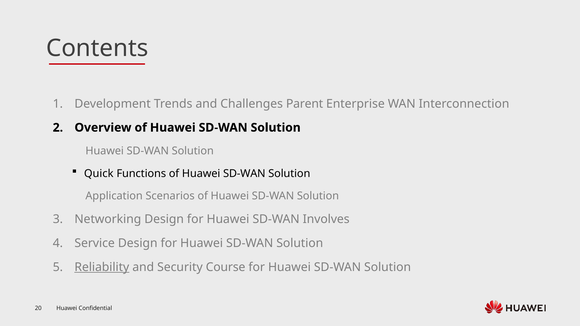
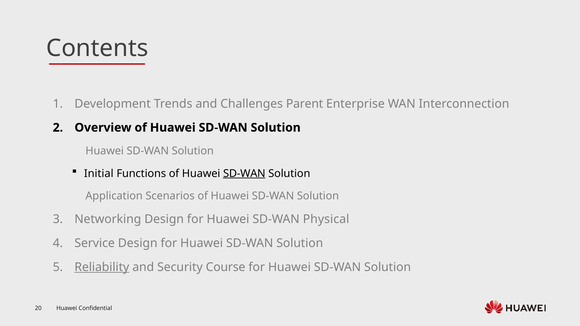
Quick: Quick -> Initial (99, 174)
SD-WAN underline: none -> present (244, 174)
Involves: Involves -> Physical (326, 219)
